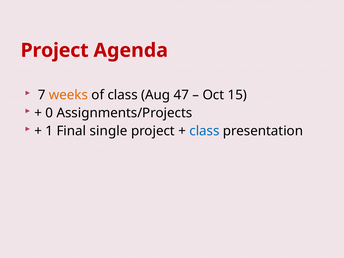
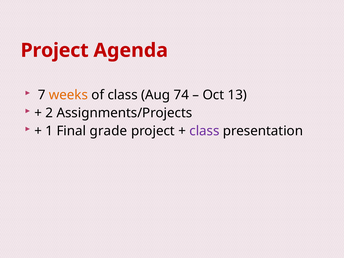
47: 47 -> 74 (181, 95)
15: 15 -> 13 (237, 95)
0: 0 -> 2 (49, 113)
single: single -> grade (109, 131)
class colour: blue -> purple (204, 131)
